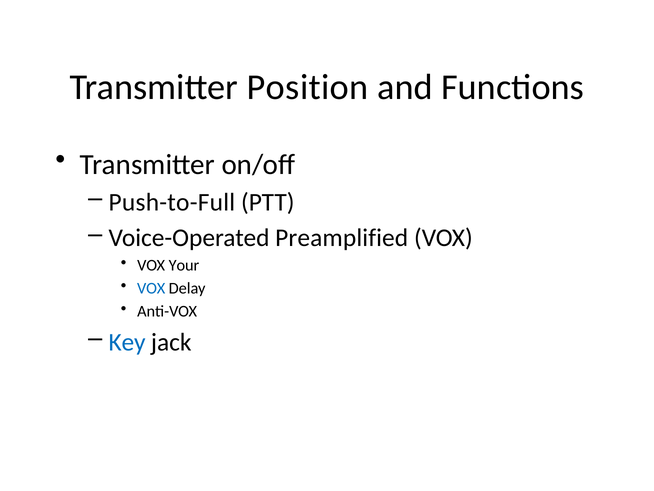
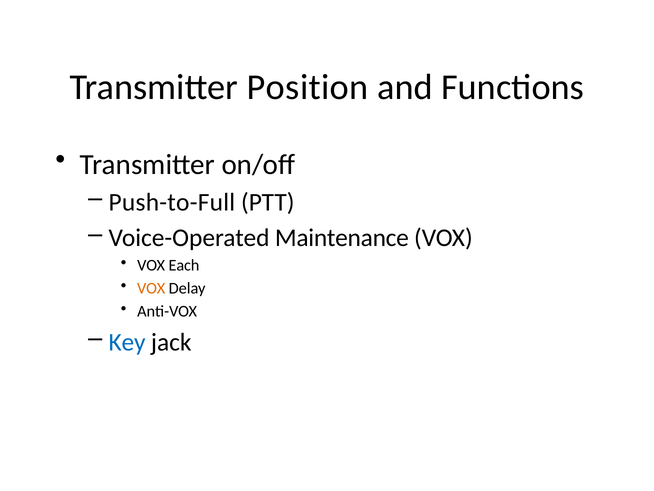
Preamplified: Preamplified -> Maintenance (342, 238)
Your: Your -> Each (184, 265)
VOX colour: blue -> orange (151, 288)
